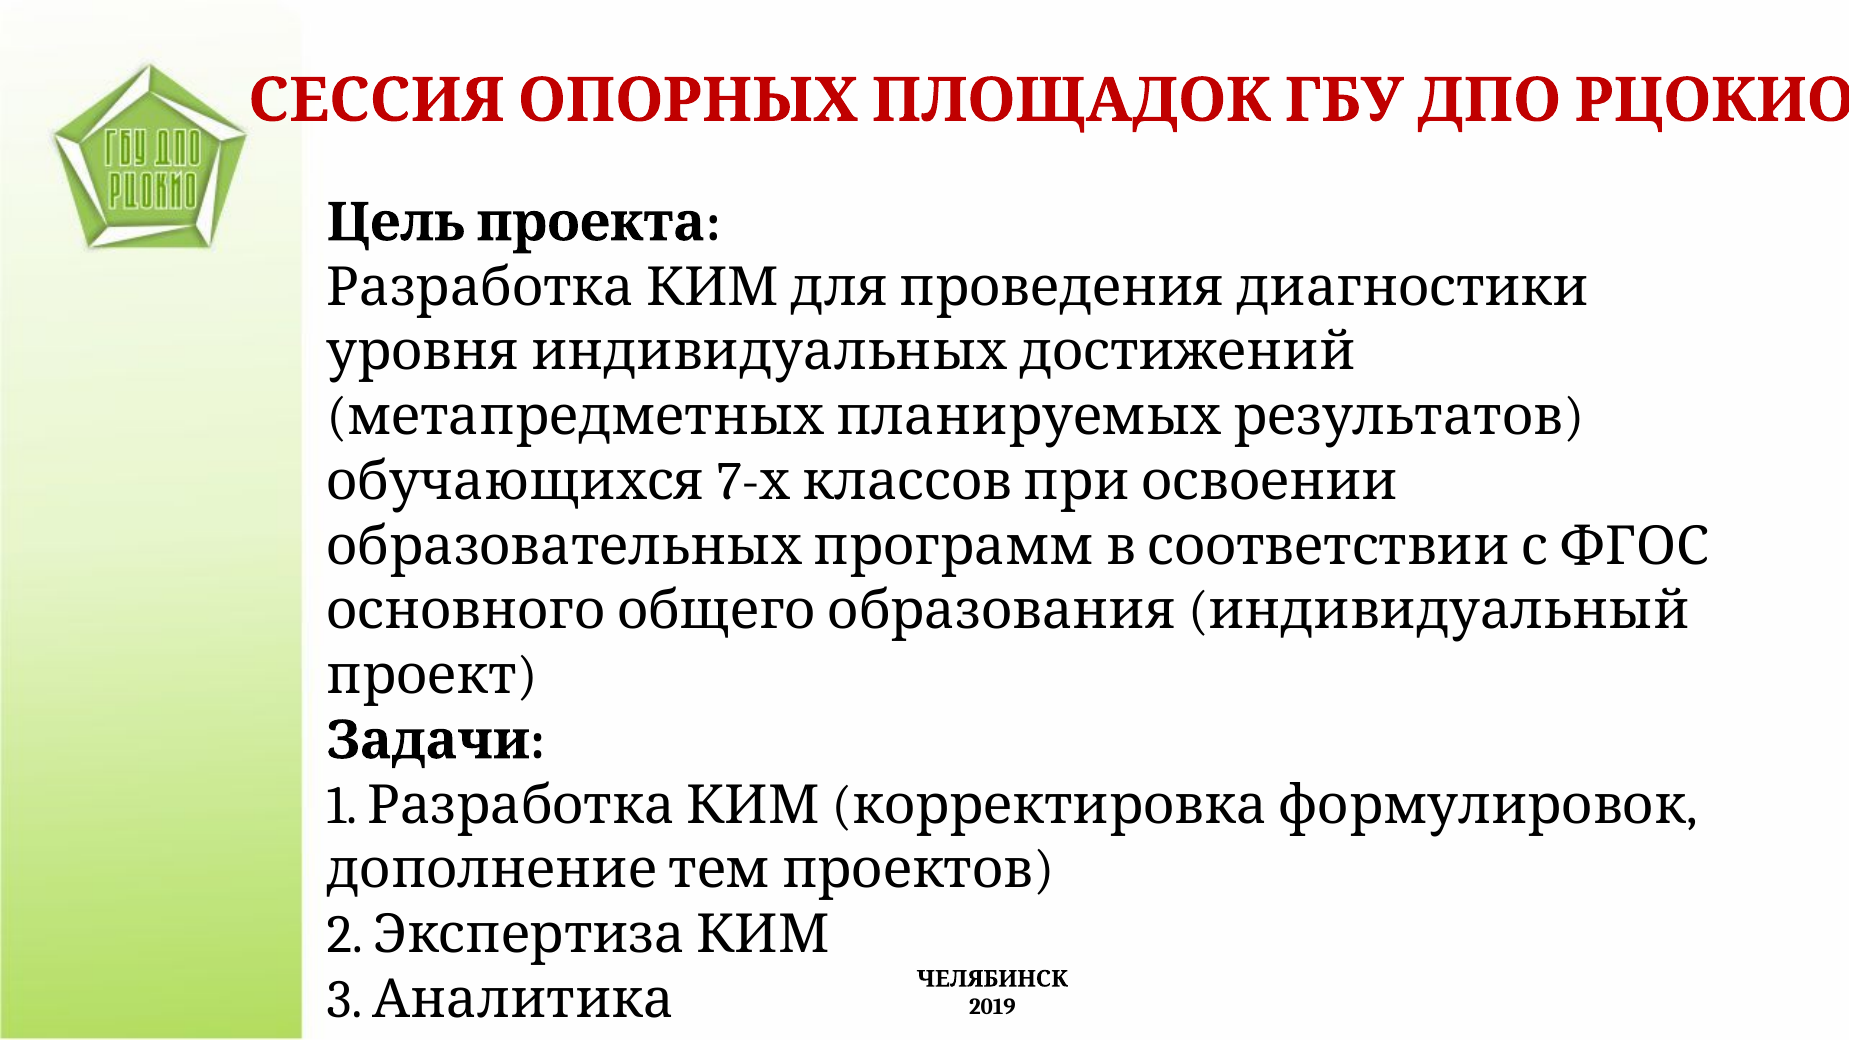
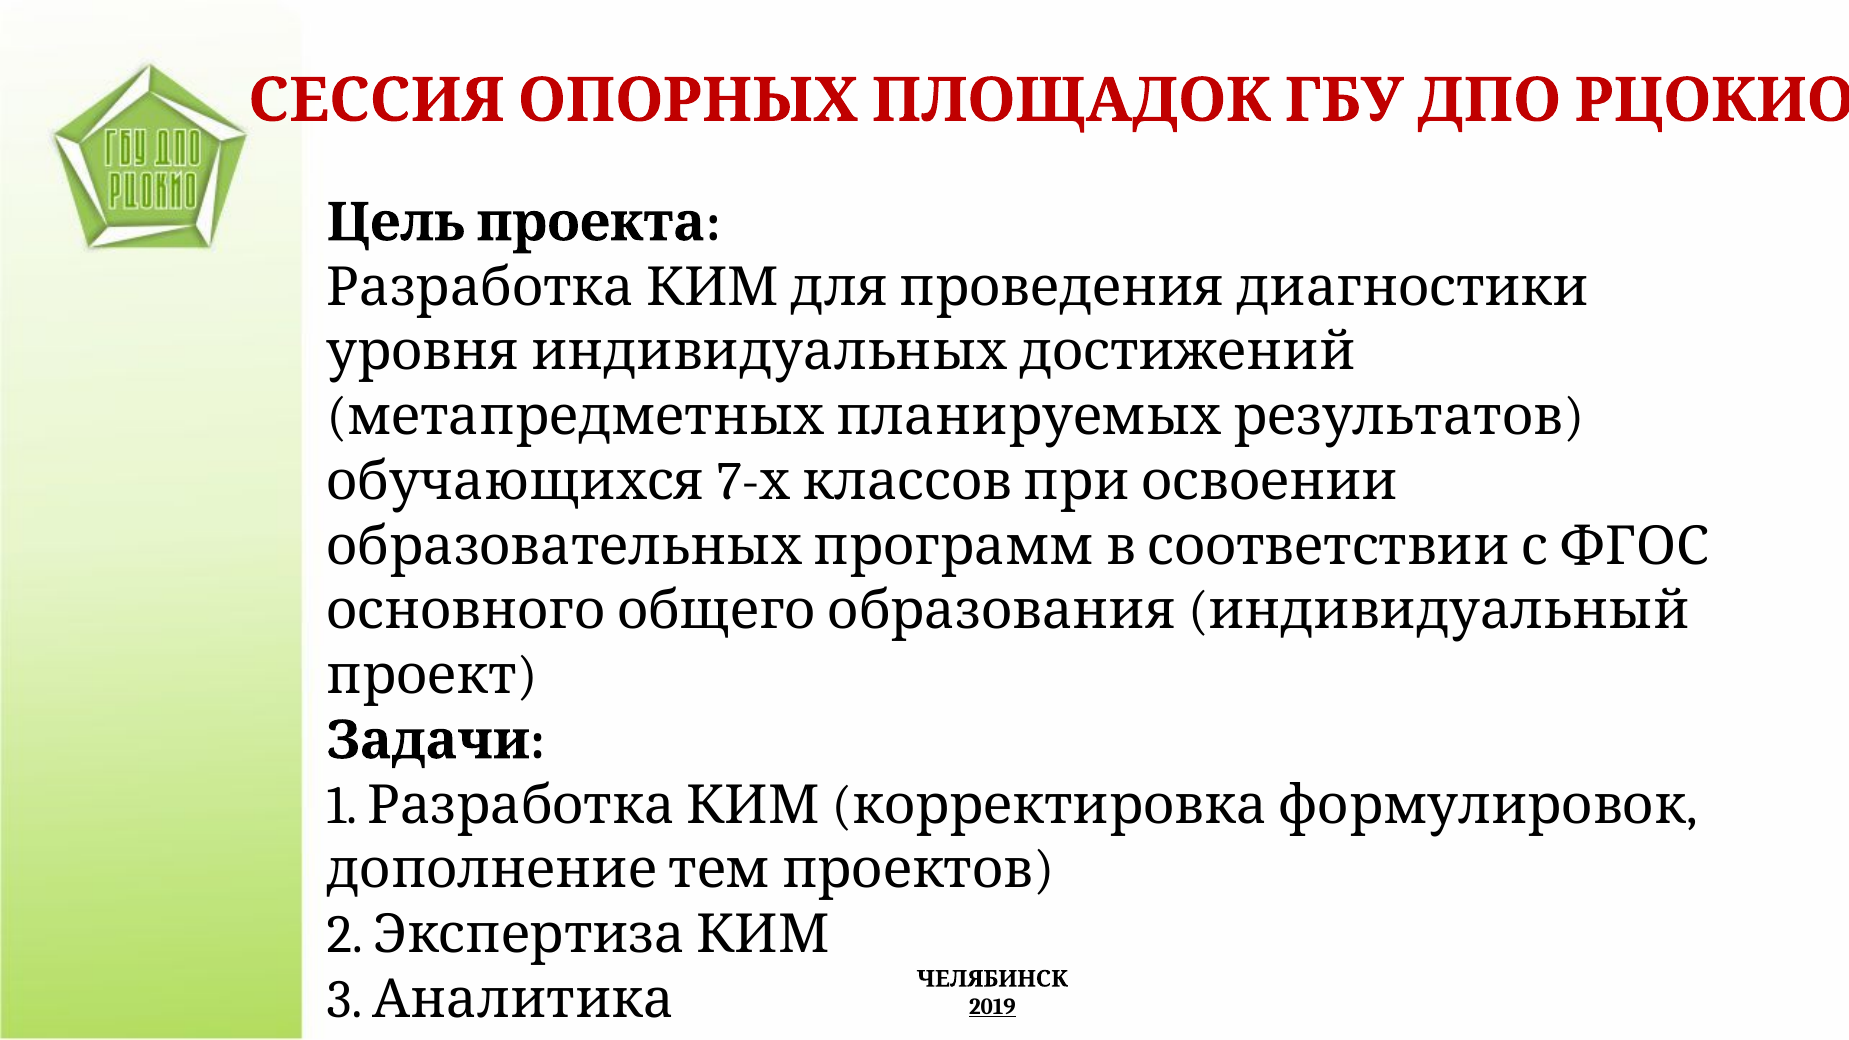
2019 underline: none -> present (992, 1007)
